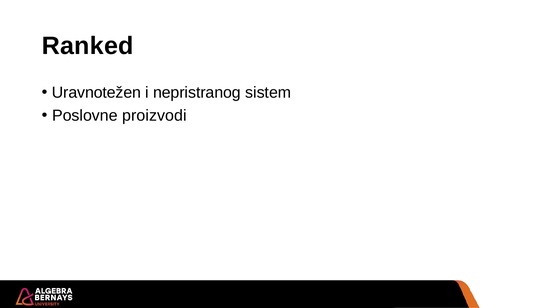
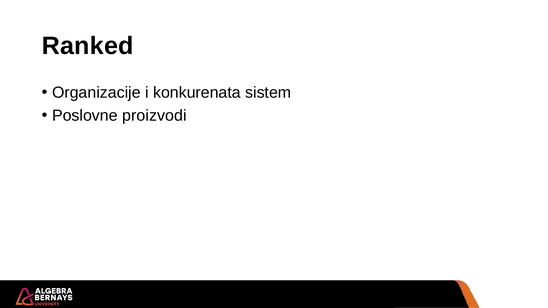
Uravnotežen: Uravnotežen -> Organizacije (96, 93)
nepristranog: nepristranog -> konkurenata (197, 93)
